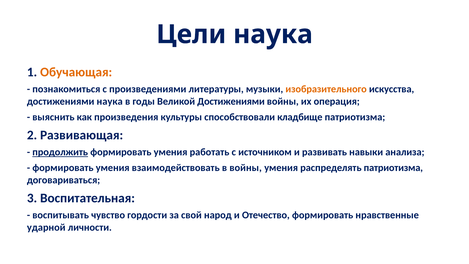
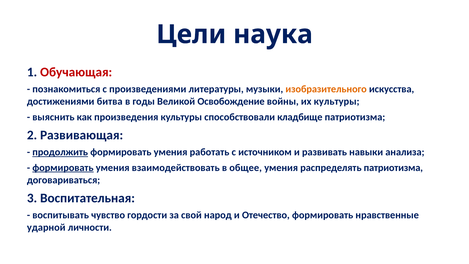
Обучающая colour: orange -> red (76, 72)
достижениями наука: наука -> битва (110, 101)
Великой Достижениями: Достижениями -> Освобождение (231, 101)
их операция: операция -> культуры (337, 101)
формировать underline: none -> present (63, 168)
в войны: войны -> общее (246, 168)
